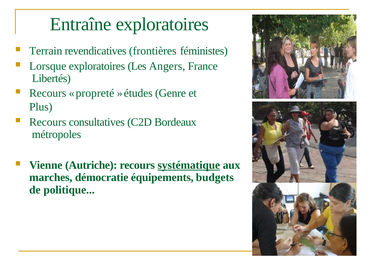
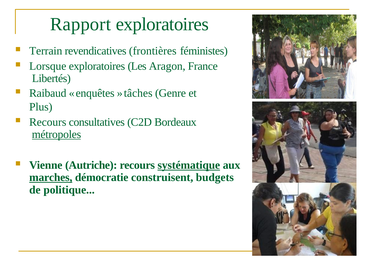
Entraîne: Entraîne -> Rapport (81, 24)
Angers: Angers -> Aragon (167, 66)
Recours: Recours -> Raibaud (48, 93)
propreté: propreté -> enquêtes (95, 93)
études: études -> tâches (138, 93)
métropoles underline: none -> present (56, 134)
marches underline: none -> present (51, 177)
équipements: équipements -> construisent (162, 177)
